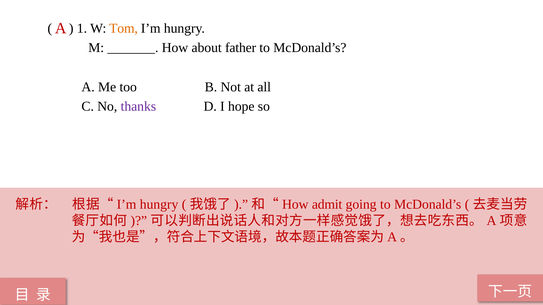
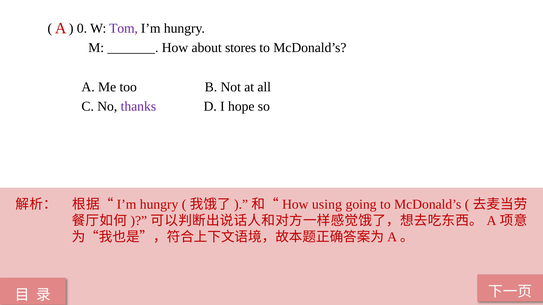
1: 1 -> 0 (82, 28)
Tom colour: orange -> purple (124, 28)
father: father -> stores (241, 48)
admit: admit -> using (327, 205)
